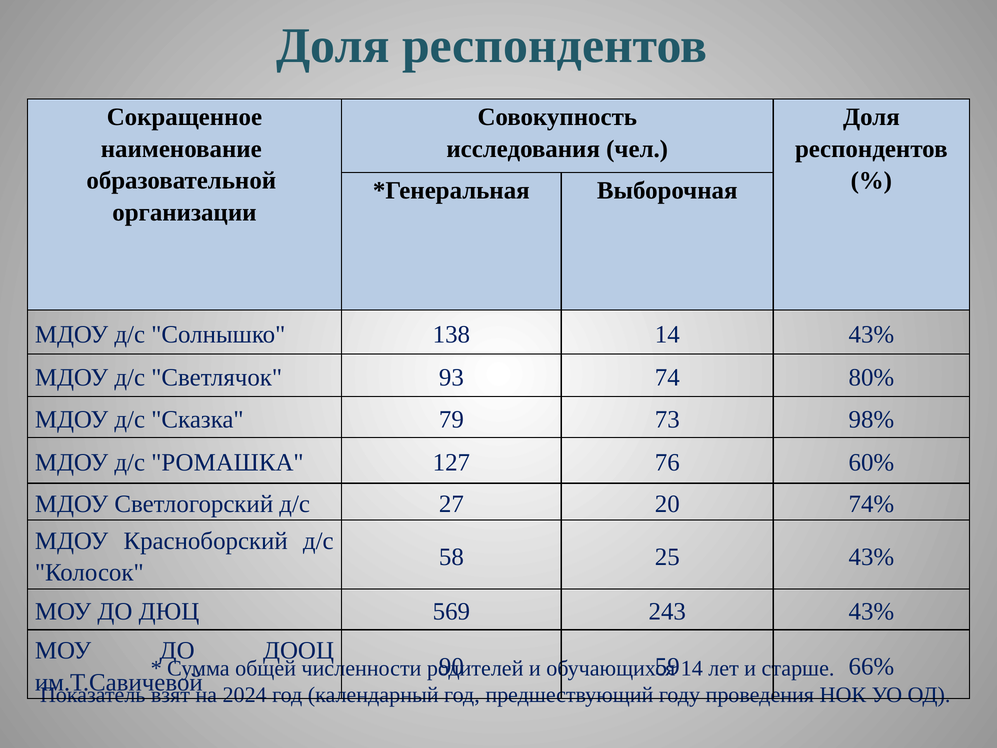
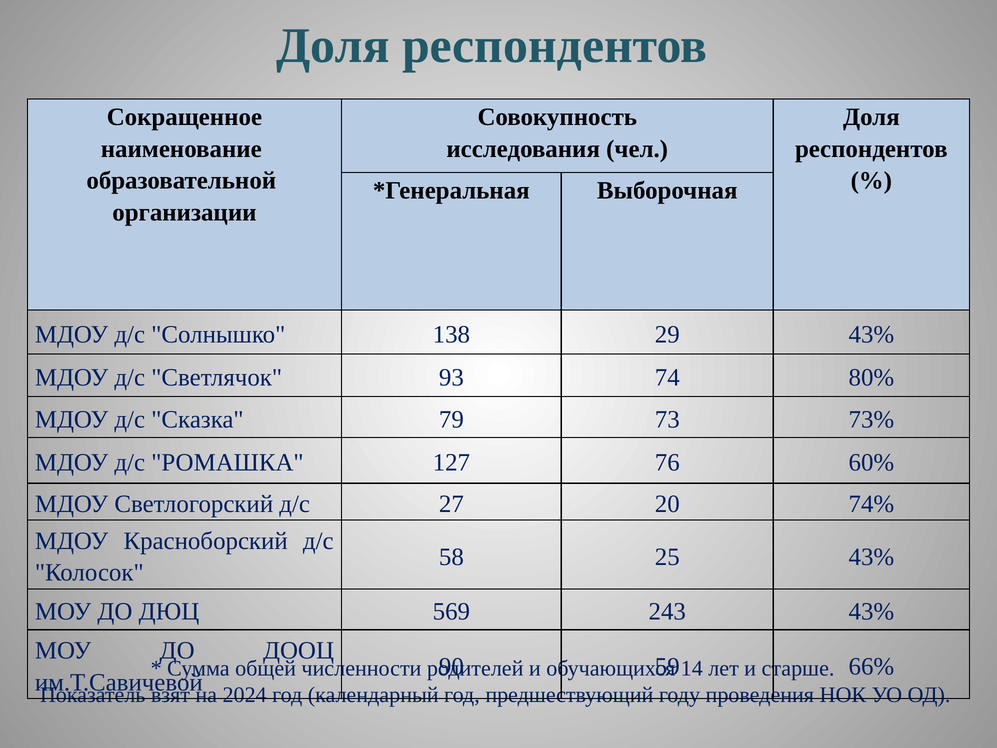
138 14: 14 -> 29 (667, 334)
98%: 98% -> 73% (871, 419)
